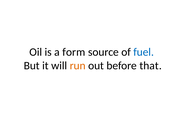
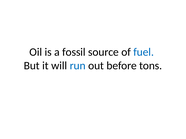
form: form -> fossil (74, 52)
run colour: orange -> blue (78, 66)
that: that -> tons (151, 66)
